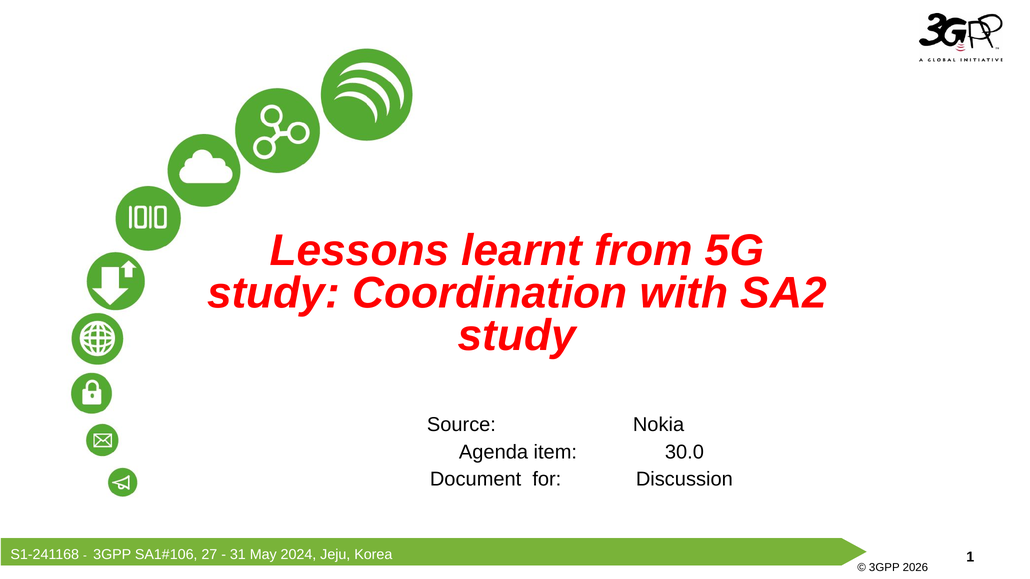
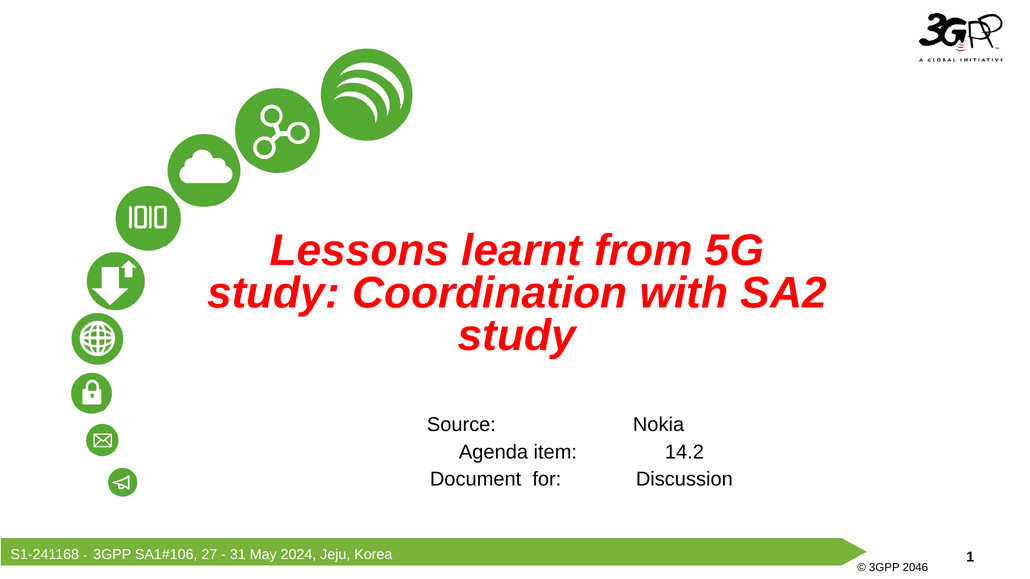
30.0: 30.0 -> 14.2 (684, 452)
2026: 2026 -> 2046 (915, 568)
